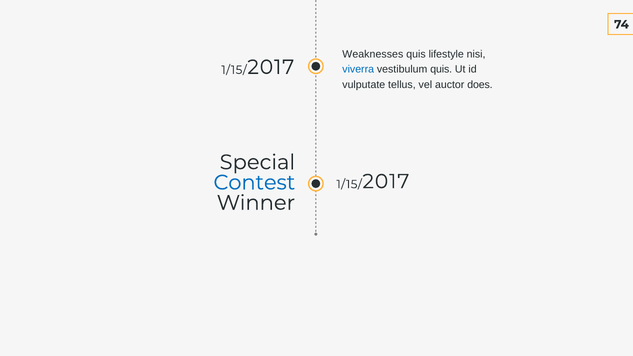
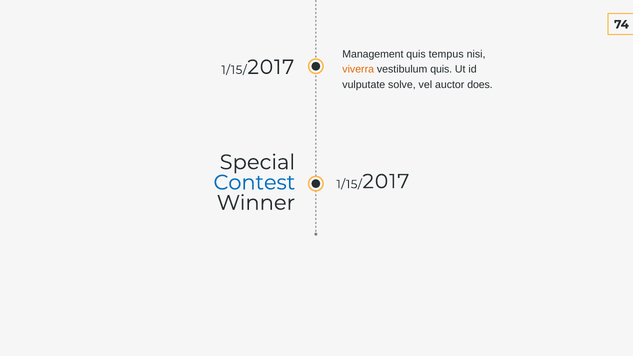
Weaknesses: Weaknesses -> Management (373, 54)
lifestyle: lifestyle -> tempus (446, 54)
viverra colour: blue -> orange (358, 69)
tellus: tellus -> solve (402, 85)
